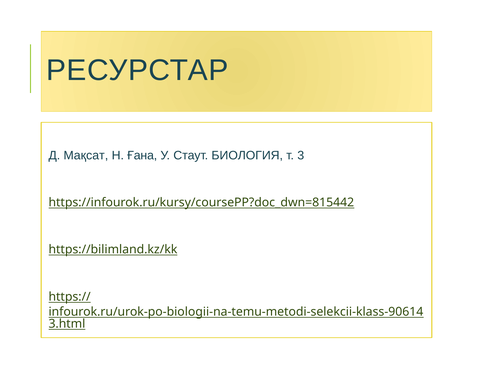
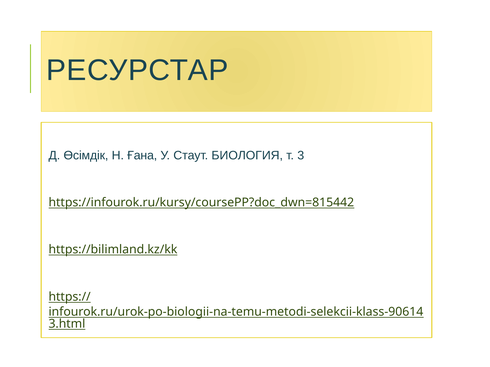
Мақсат: Мақсат -> Өсімдік (86, 156)
